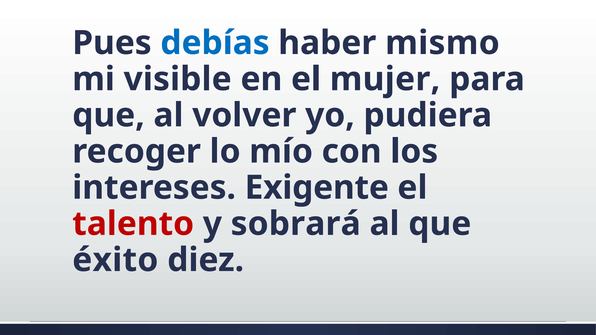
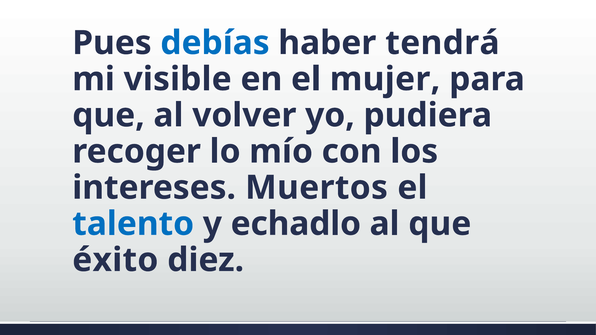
mismo: mismo -> tendrá (442, 43)
Exigente: Exigente -> Muertos (316, 188)
talento colour: red -> blue (133, 224)
sobrará: sobrará -> echadlo (296, 224)
